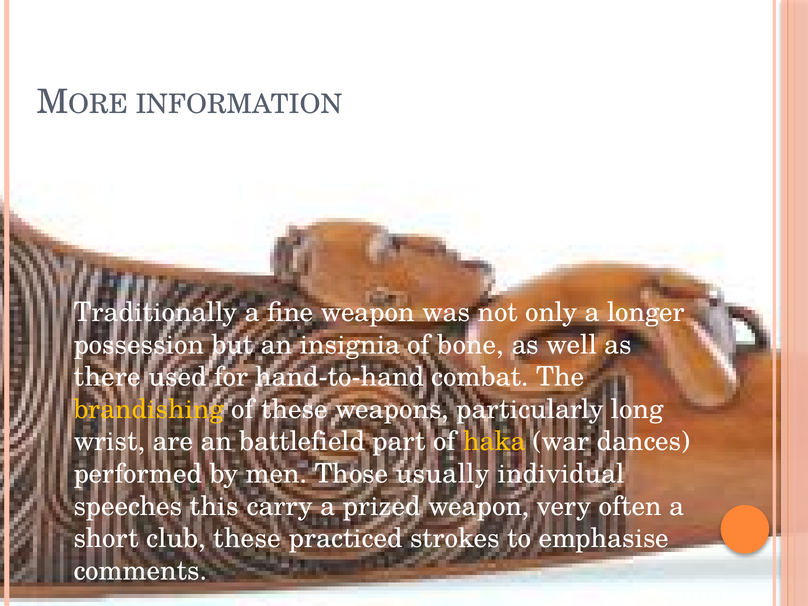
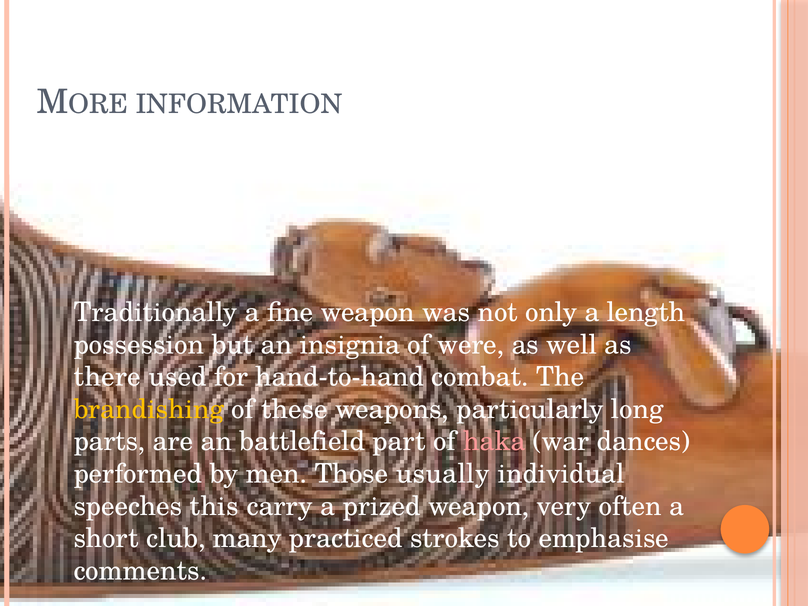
longer: longer -> length (646, 312)
bone: bone -> were (471, 345)
wrist: wrist -> parts (109, 442)
haka colour: yellow -> pink (494, 442)
club these: these -> many (247, 539)
